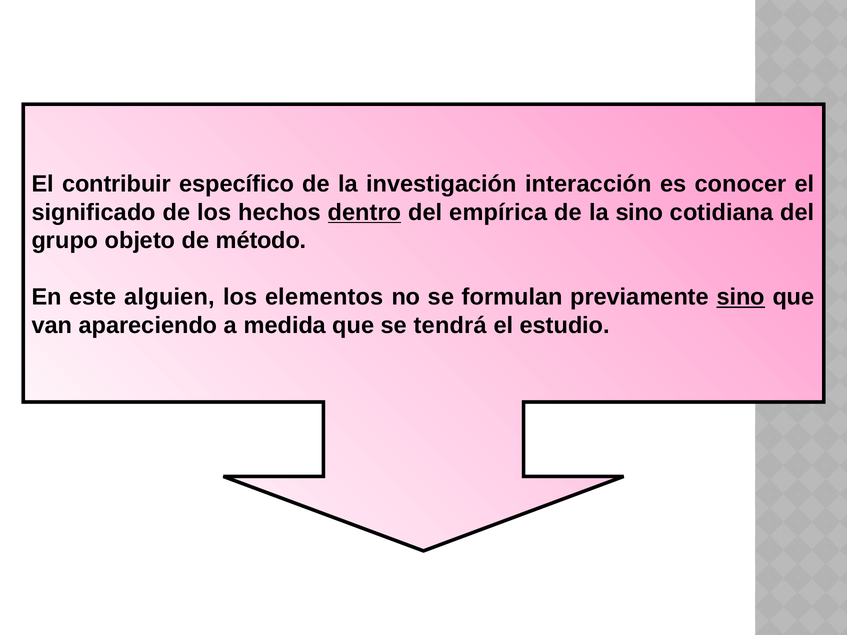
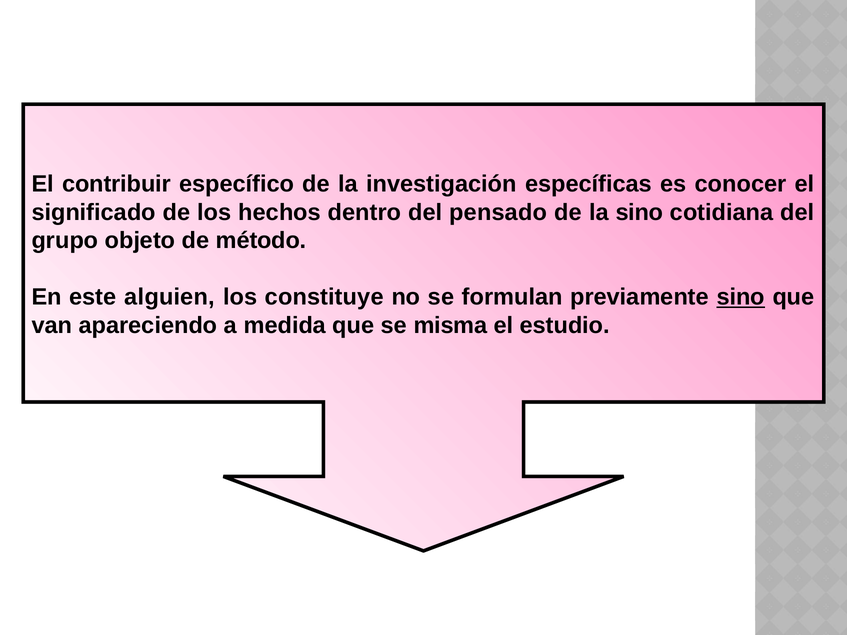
interacción: interacción -> específicas (589, 184)
dentro underline: present -> none (365, 212)
empírica: empírica -> pensado (498, 212)
elementos: elementos -> constituye (324, 297)
tendrá: tendrá -> misma (450, 325)
